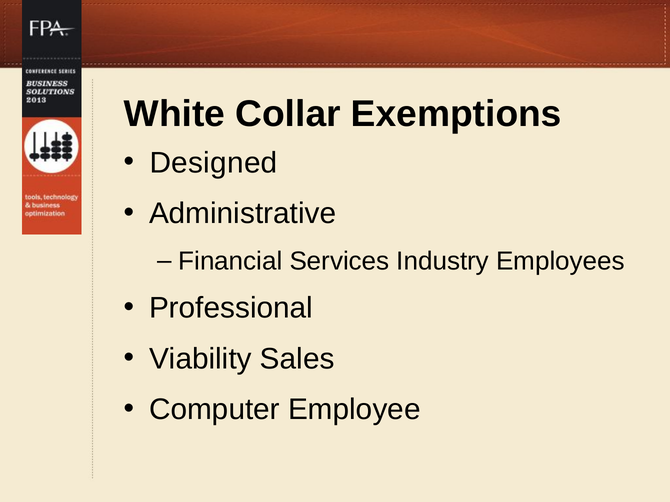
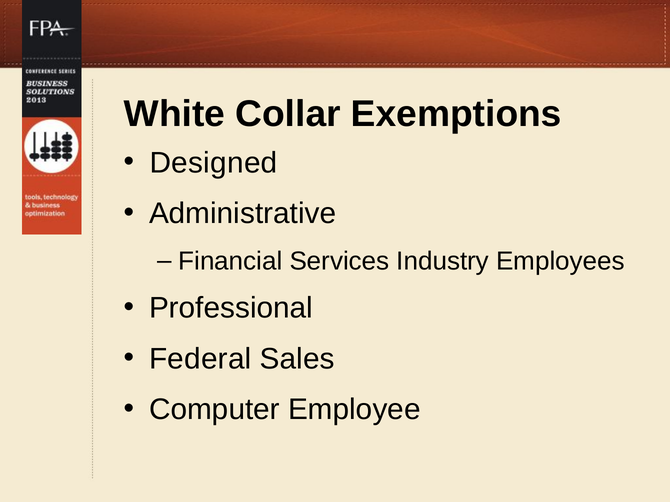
Viability: Viability -> Federal (200, 359)
